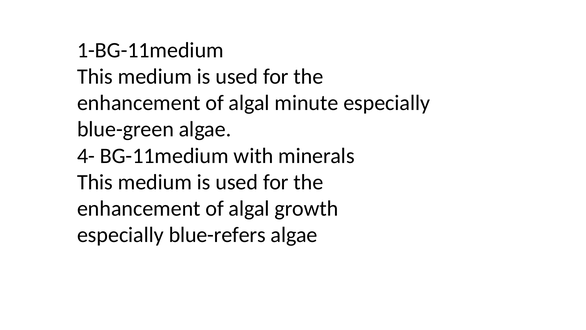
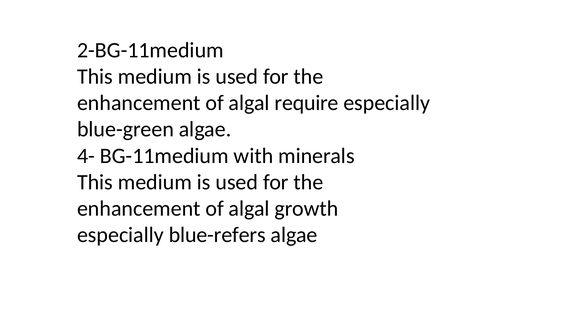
1-BG-11medium: 1-BG-11medium -> 2-BG-11medium (150, 50)
minute: minute -> require (307, 103)
